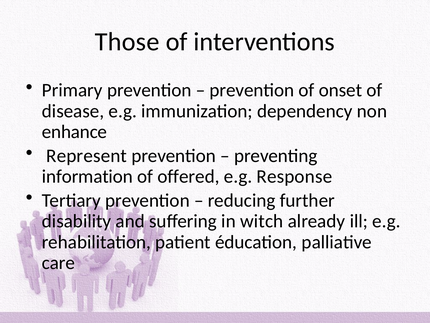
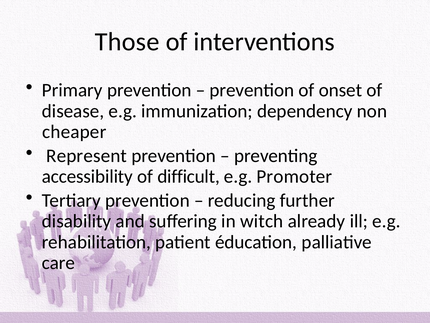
enhance: enhance -> cheaper (74, 132)
information: information -> accessibility (87, 176)
offered: offered -> difficult (189, 176)
Response: Response -> Promoter (294, 176)
